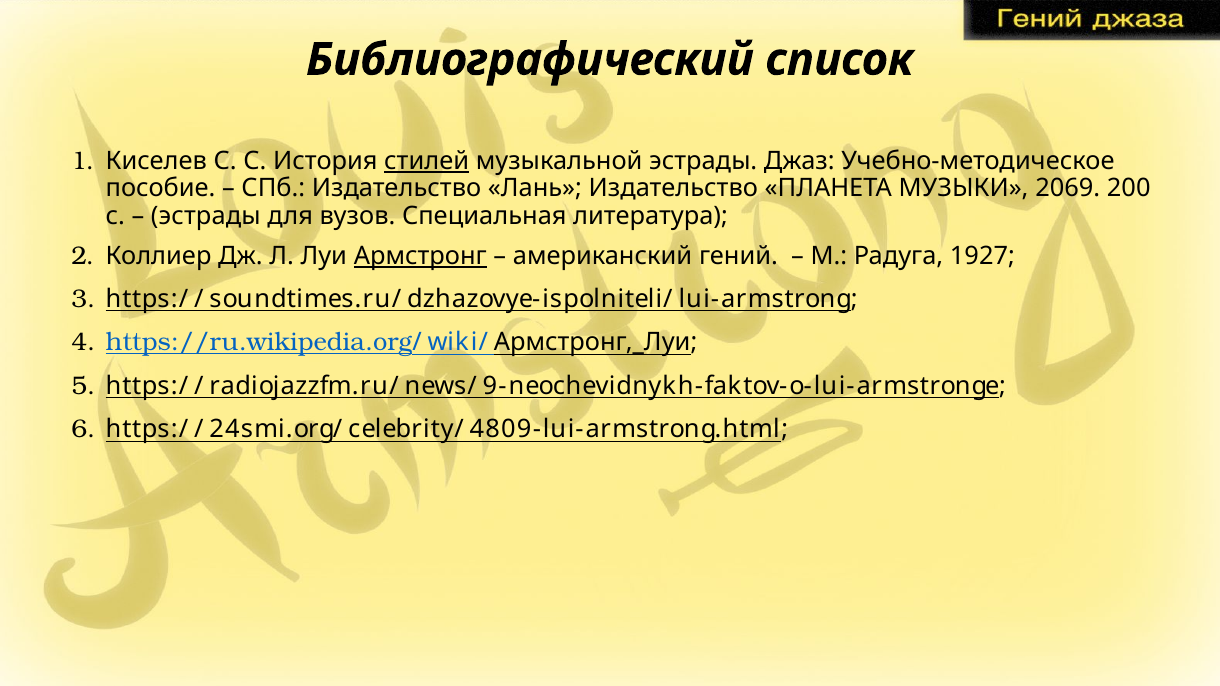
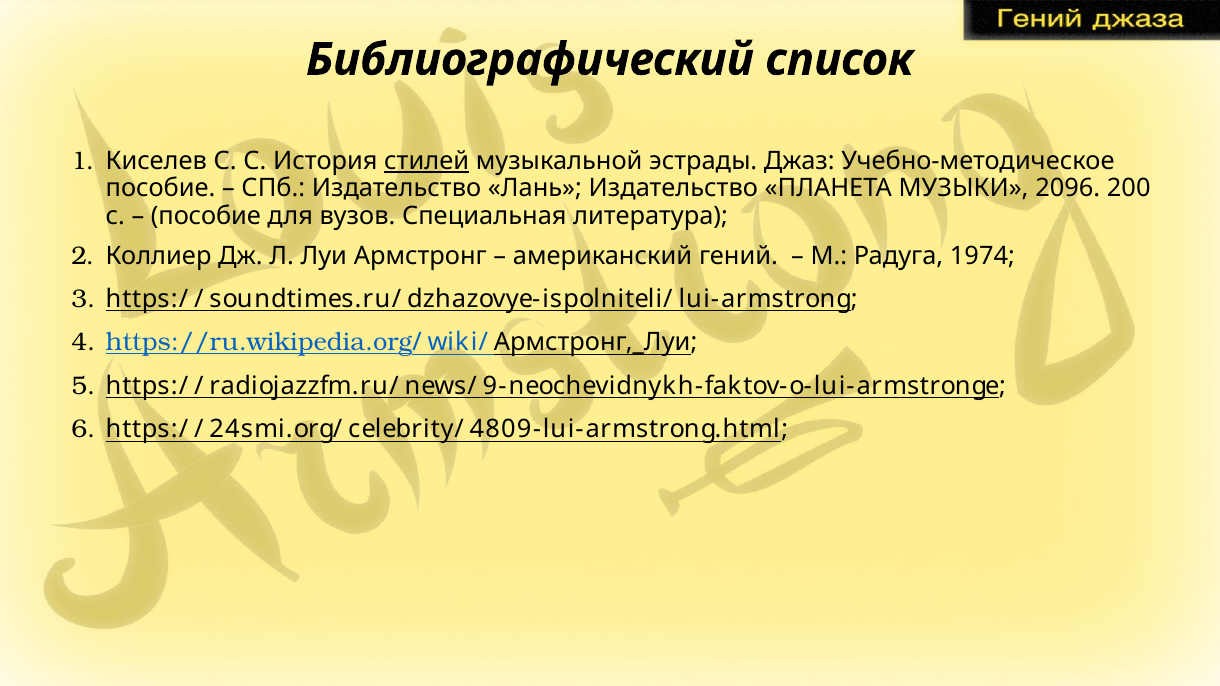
2069: 2069 -> 2096 (1068, 188)
эстрады: эстрады -> пособие (206, 216)
Армстронг underline: present -> none (420, 256)
1927: 1927 -> 1974 (982, 256)
